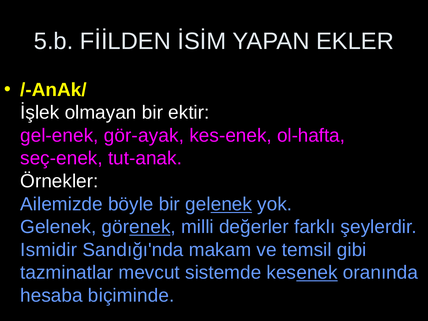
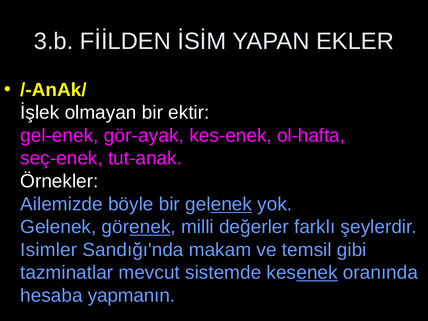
5.b: 5.b -> 3.b (54, 41)
Ismidir: Ismidir -> Isimler (49, 250)
biçiminde: biçiminde -> yapmanın (131, 295)
